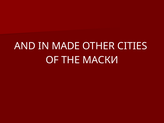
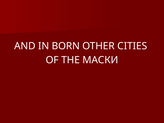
MADE: MADE -> BORN (66, 46)
